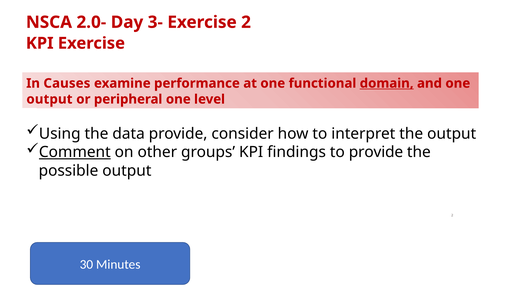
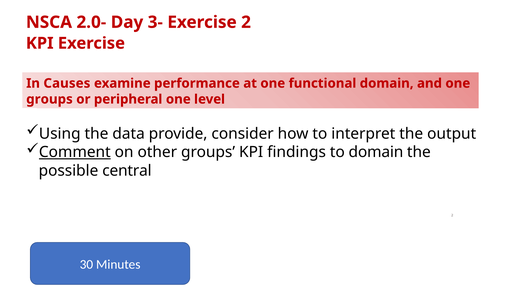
domain underline: present -> none (387, 83)
output: output -> groups (49, 99)
to provide: provide -> domain (376, 152)
possible output: output -> central (127, 171)
